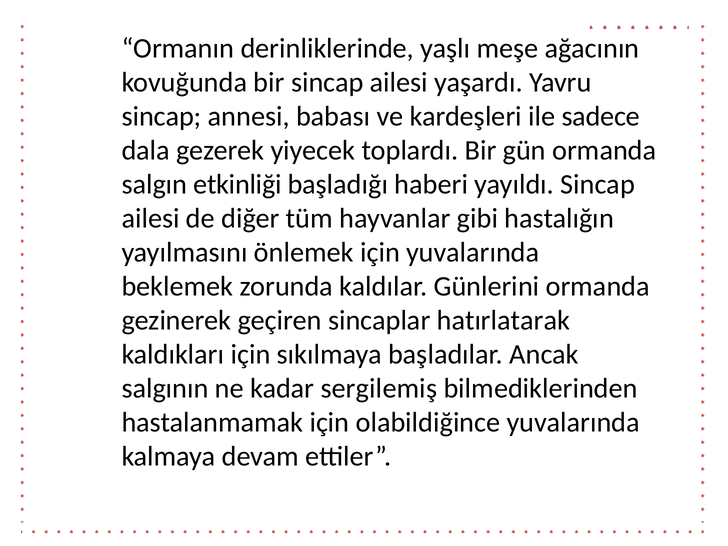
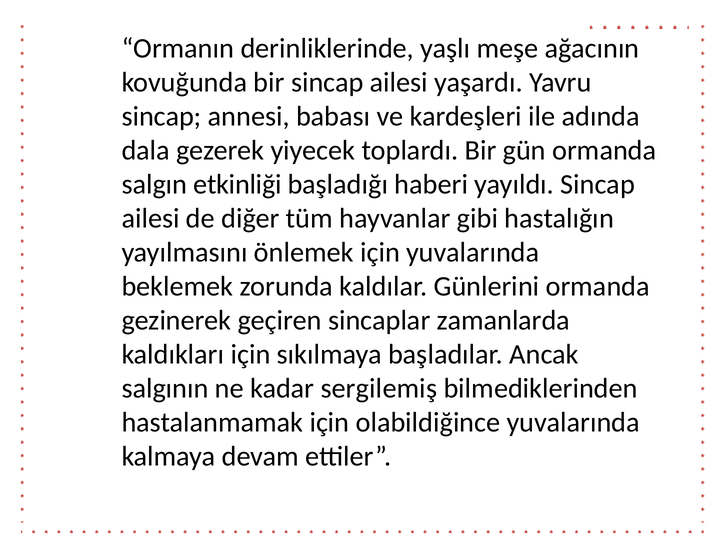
sadece: sadece -> adında (601, 117)
hatırlatarak: hatırlatarak -> zamanlarda (503, 320)
